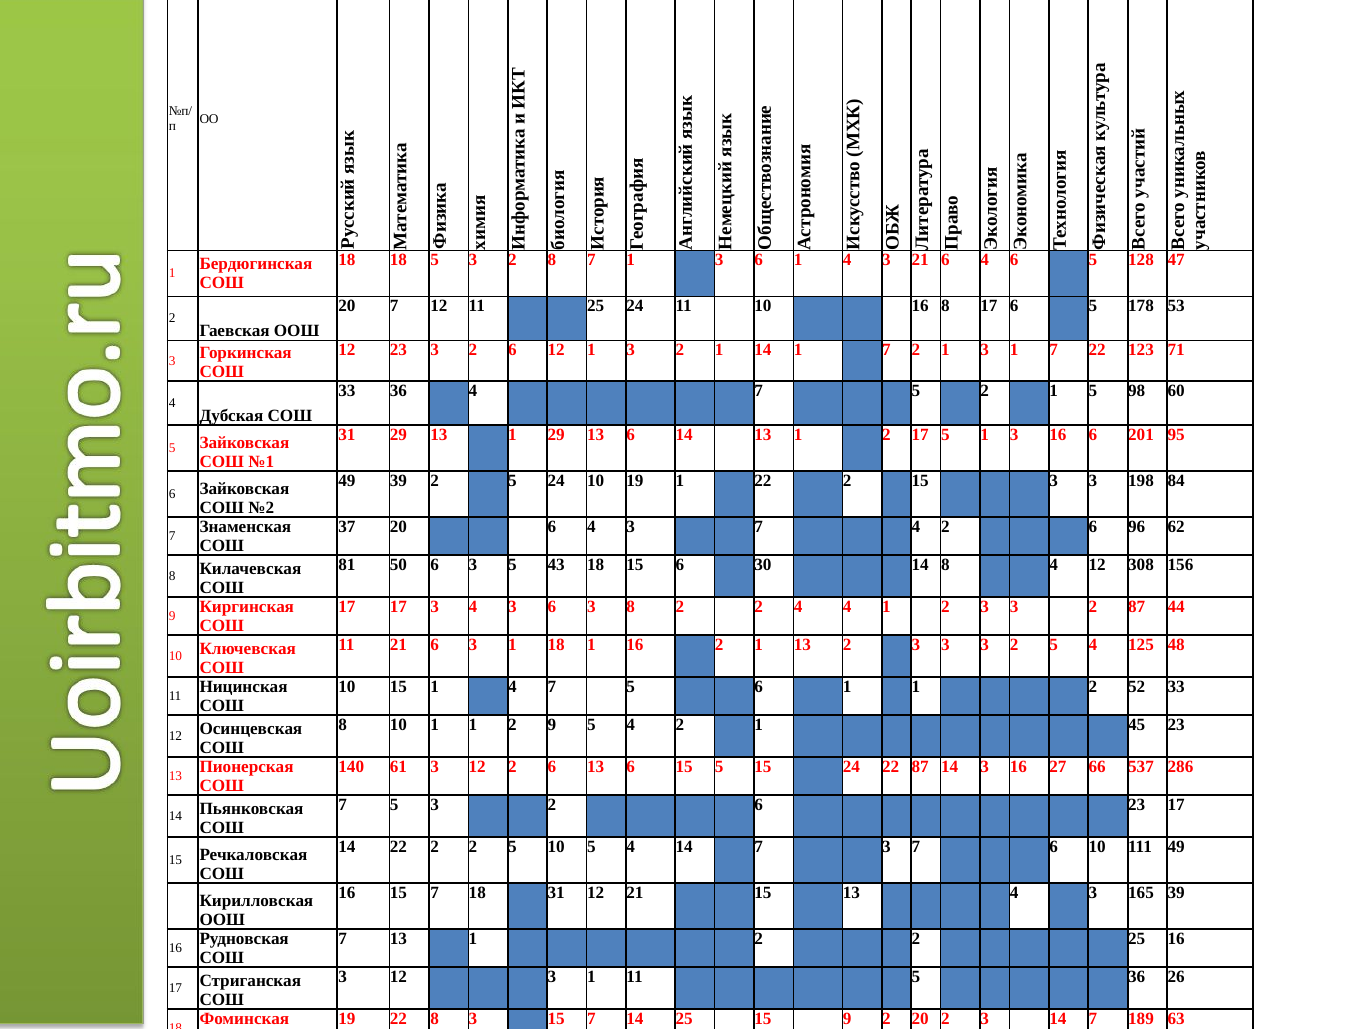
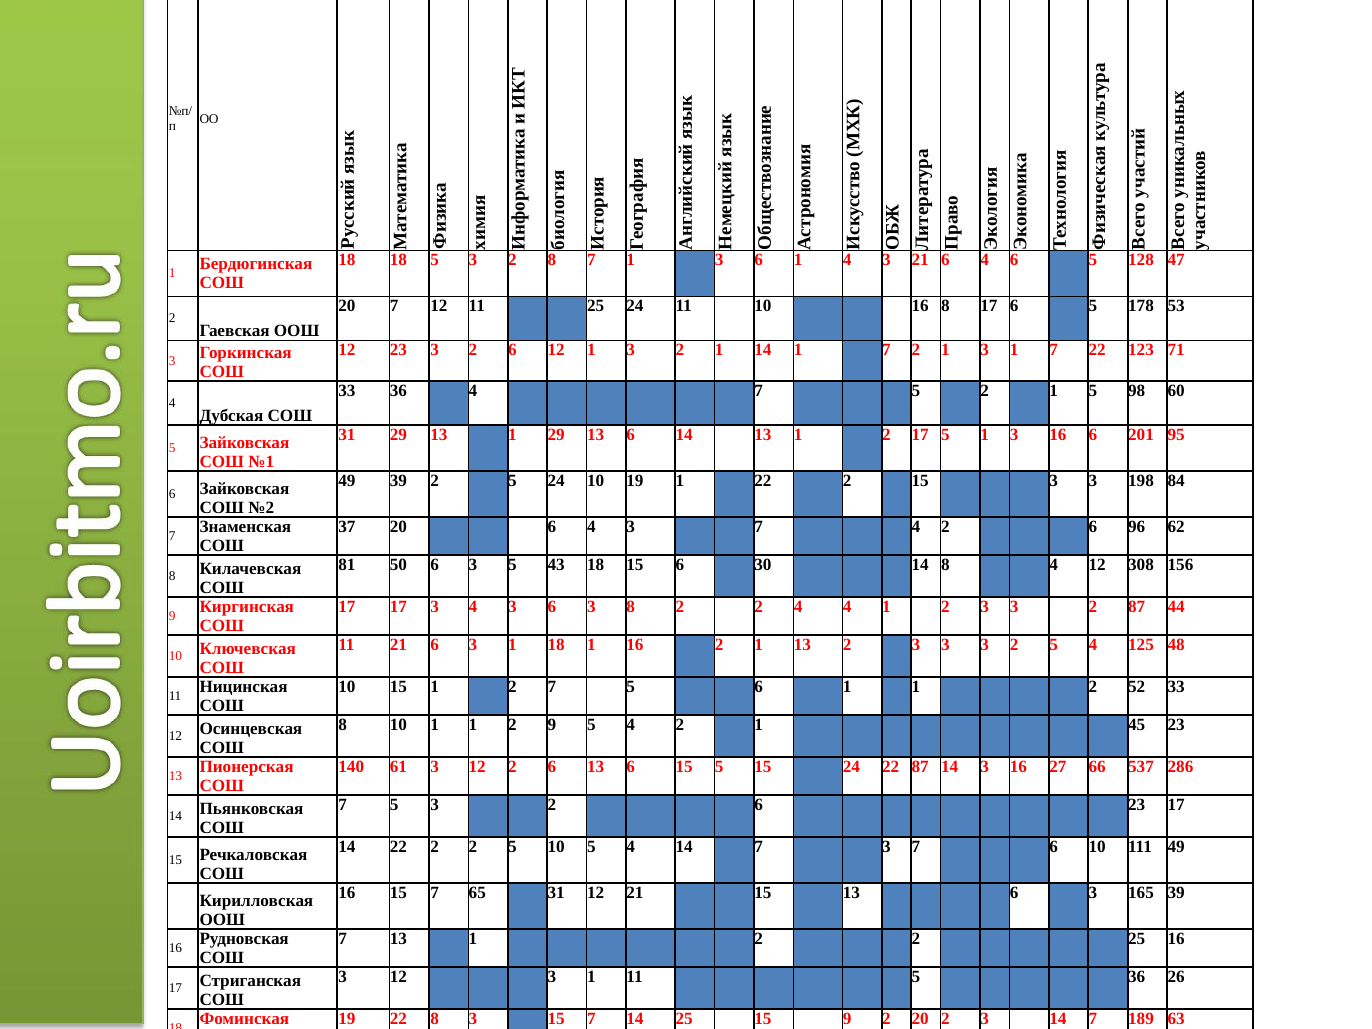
15 1 4: 4 -> 2 (512, 686)
7 18: 18 -> 65 (477, 892)
15 13 4: 4 -> 6 (1014, 892)
